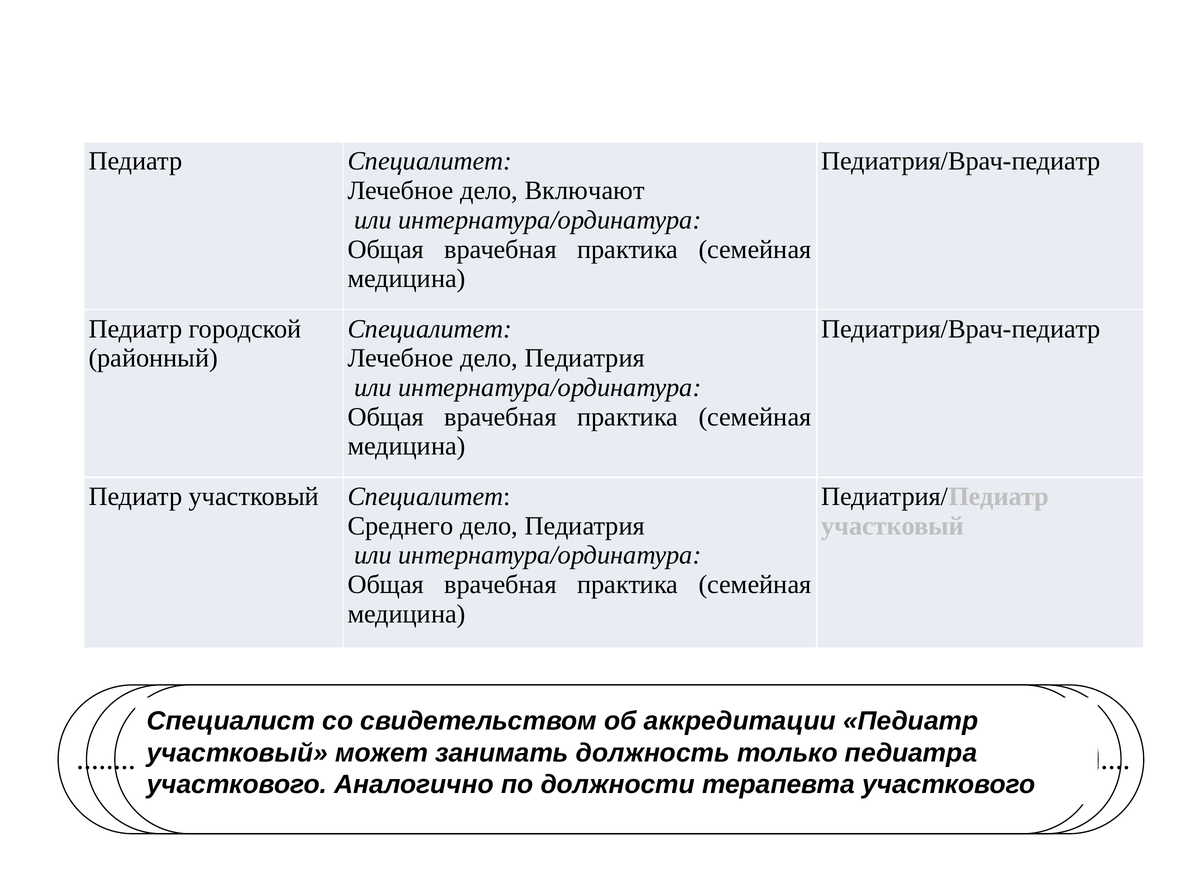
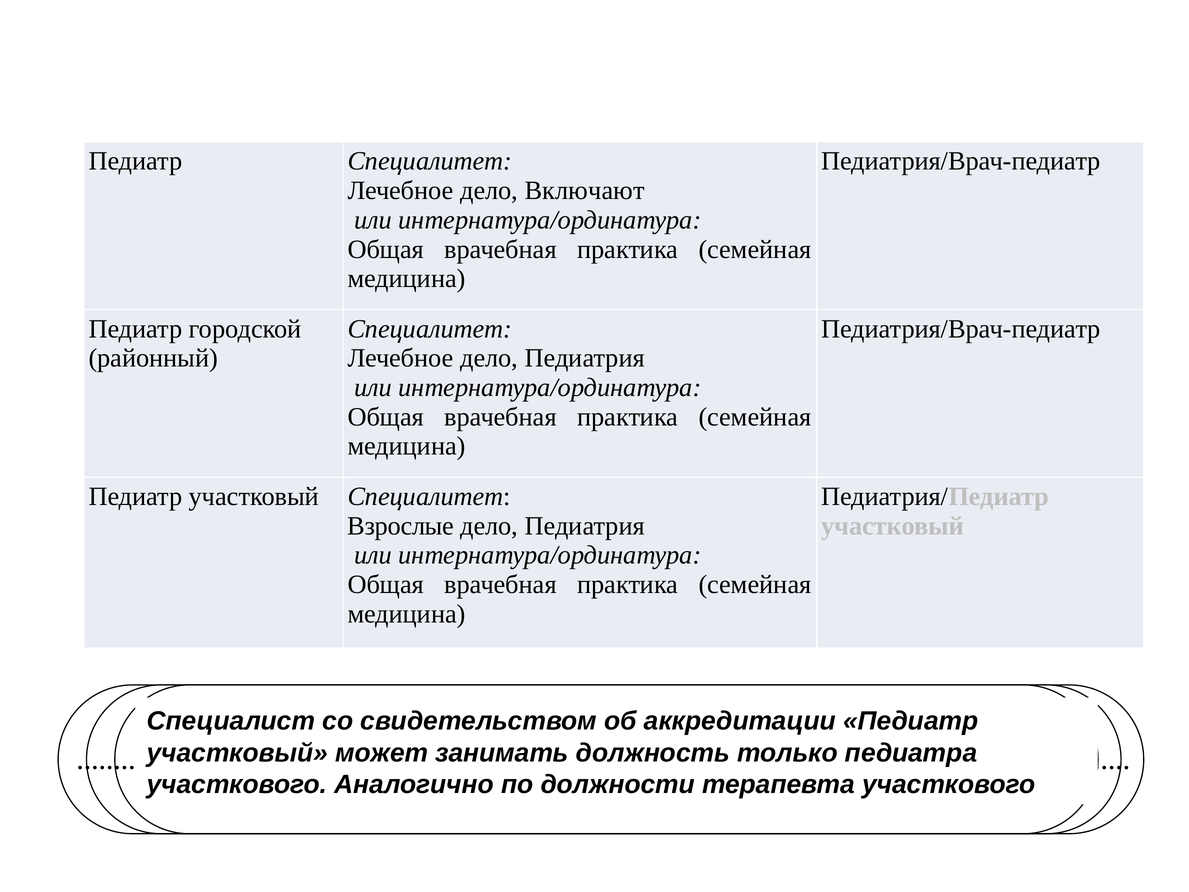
Среднего: Среднего -> Взрослые (401, 526)
